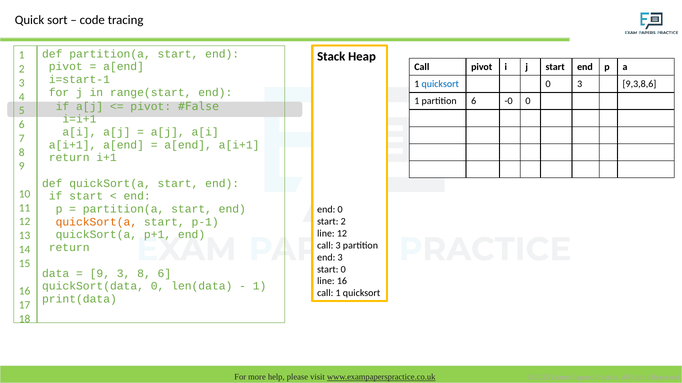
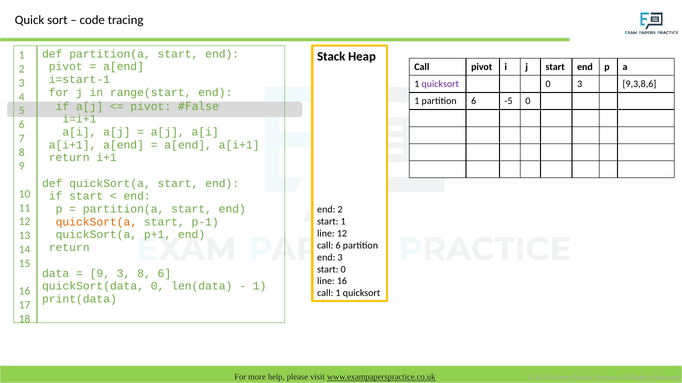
quicksort colour: blue -> purple (440, 84)
-0: -0 -> -5 (509, 101)
end 0: 0 -> 2 (340, 210)
start 2: 2 -> 1 (343, 222)
call 3: 3 -> 6 (338, 246)
